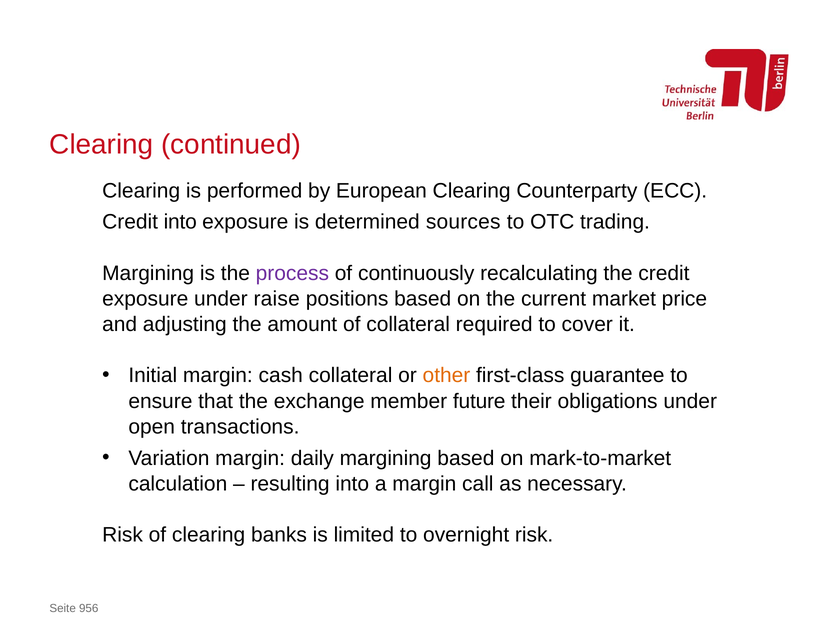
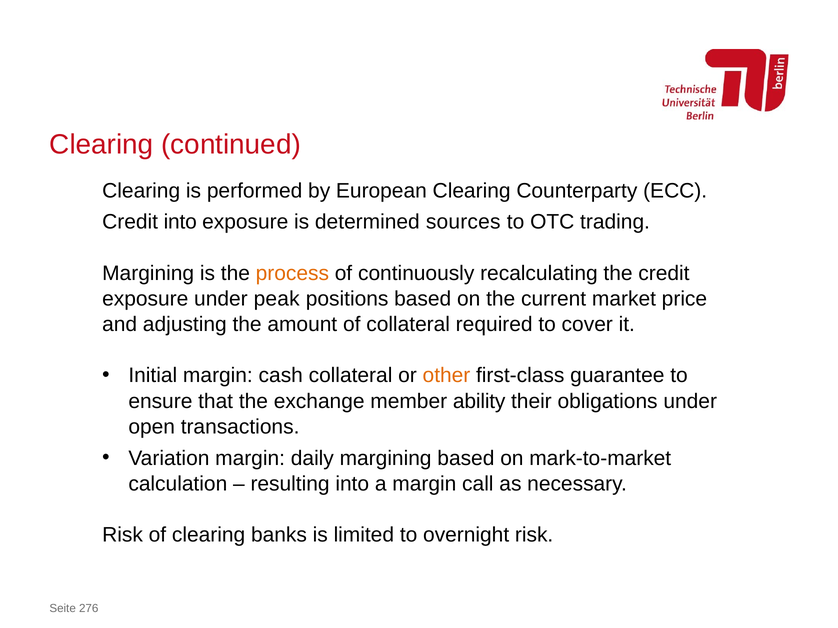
process colour: purple -> orange (292, 273)
raise: raise -> peak (277, 299)
future: future -> ability (479, 401)
956: 956 -> 276 (89, 609)
